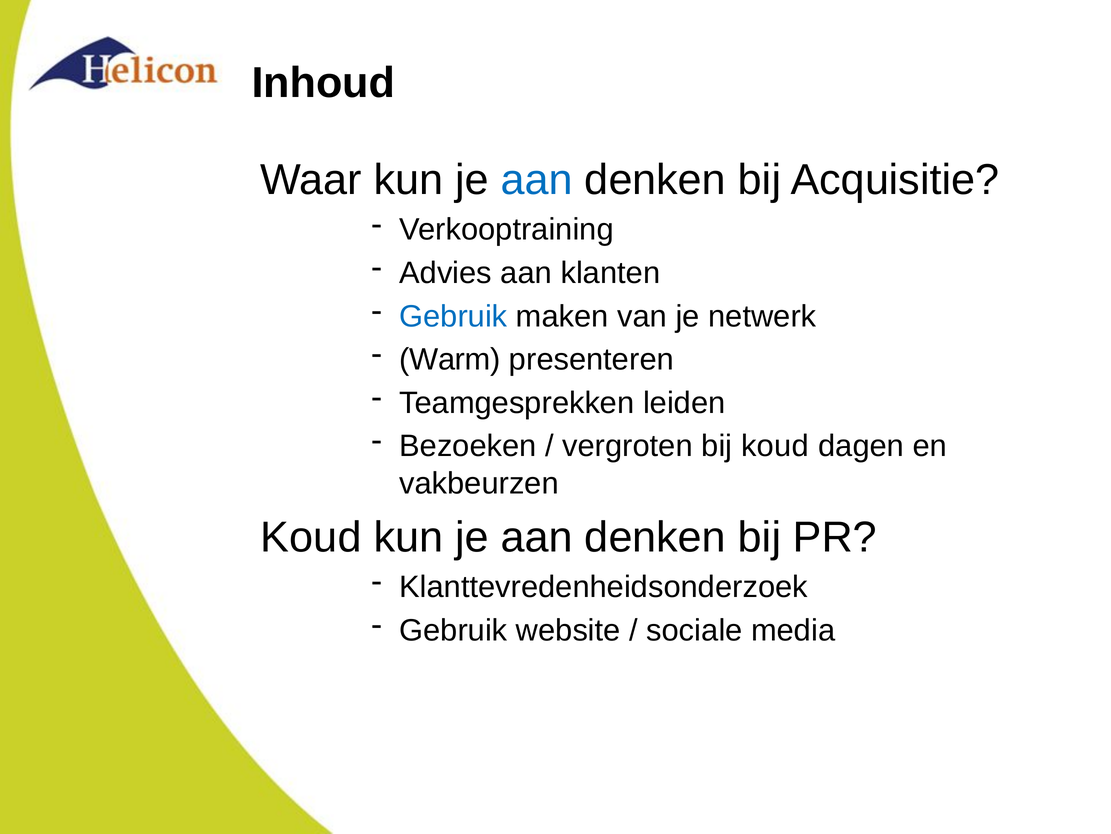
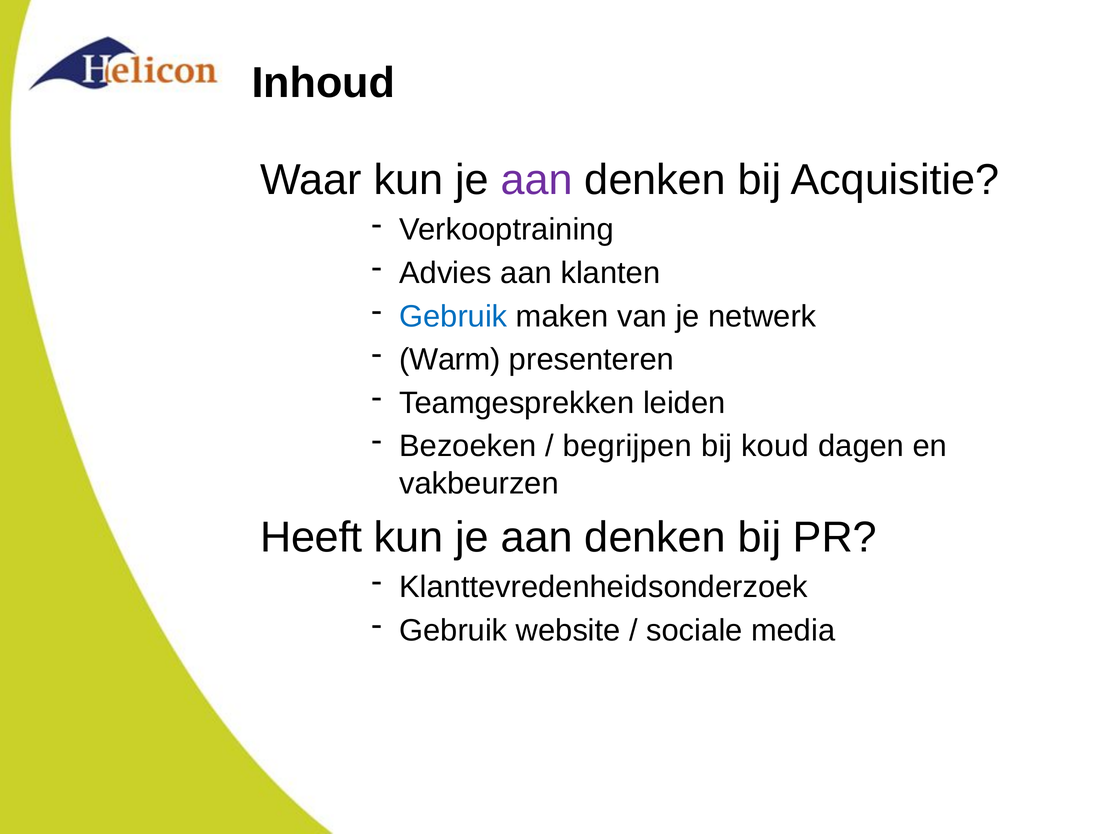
aan colour: blue -> purple (537, 180)
vergroten: vergroten -> begrijpen (627, 446)
Koud: Koud -> Heeft (311, 537)
